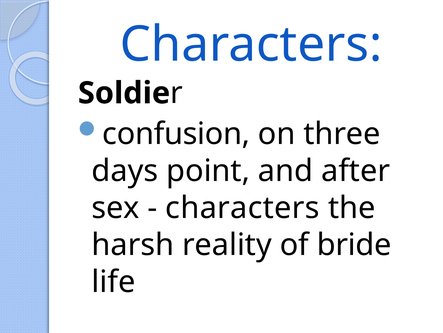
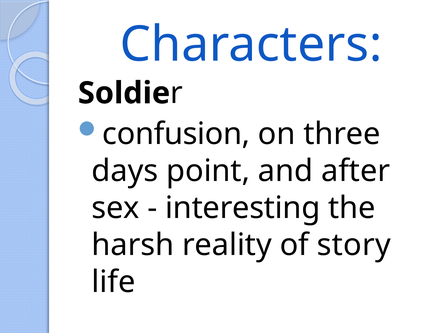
characters: characters -> interesting (243, 207)
bride: bride -> story (354, 244)
